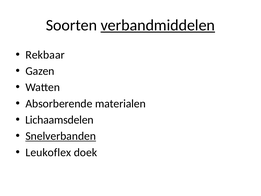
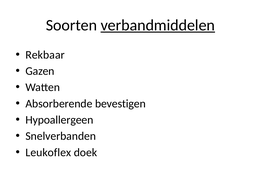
materialen: materialen -> bevestigen (120, 103)
Lichaamsdelen: Lichaamsdelen -> Hypoallergeen (59, 120)
Snelverbanden underline: present -> none (61, 136)
